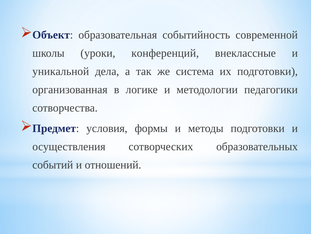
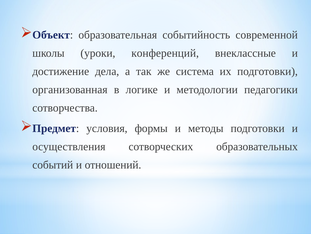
уникальной: уникальной -> достижение (61, 71)
